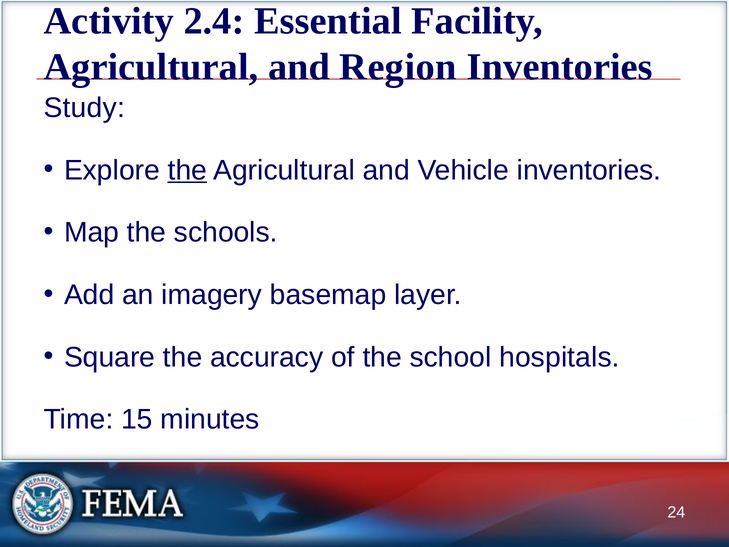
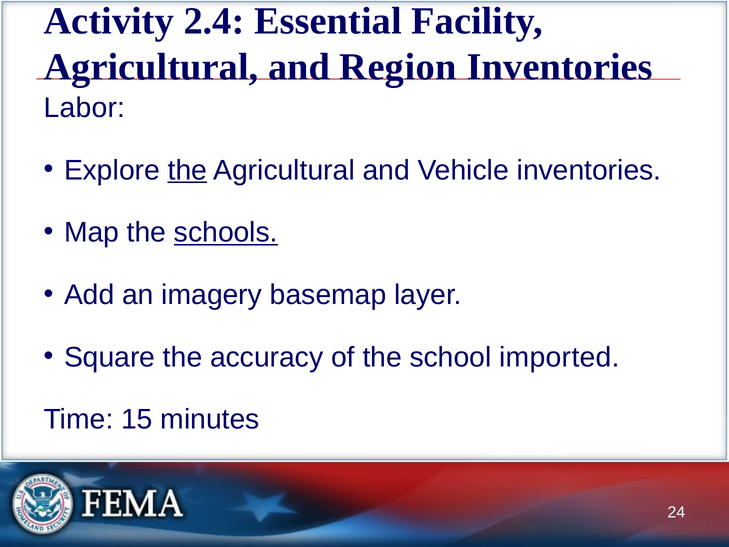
Study: Study -> Labor (84, 108)
schools underline: none -> present (226, 232)
hospitals: hospitals -> imported (559, 357)
